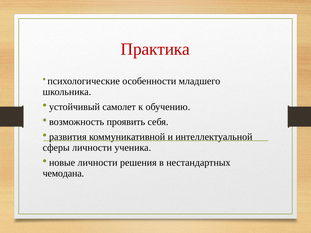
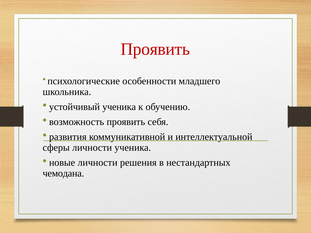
Практика: Практика -> Проявить (155, 49)
устойчивый самолет: самолет -> ученика (119, 107)
